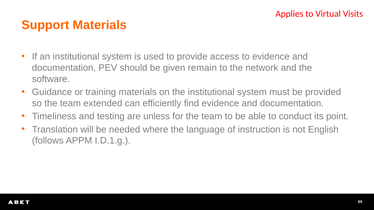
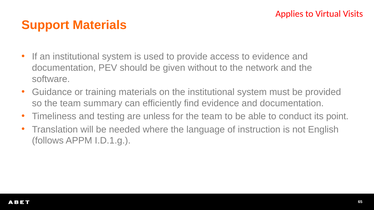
remain: remain -> without (202, 68)
extended: extended -> summary (103, 103)
